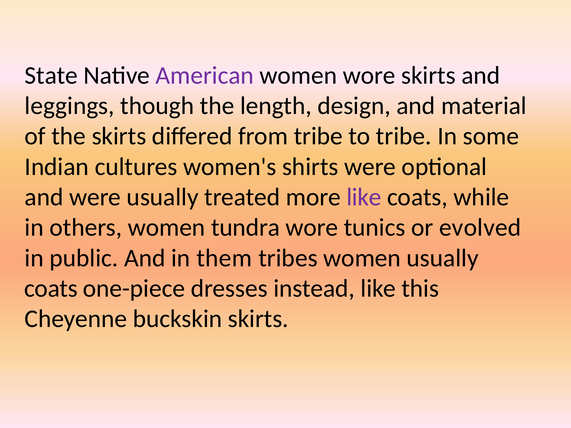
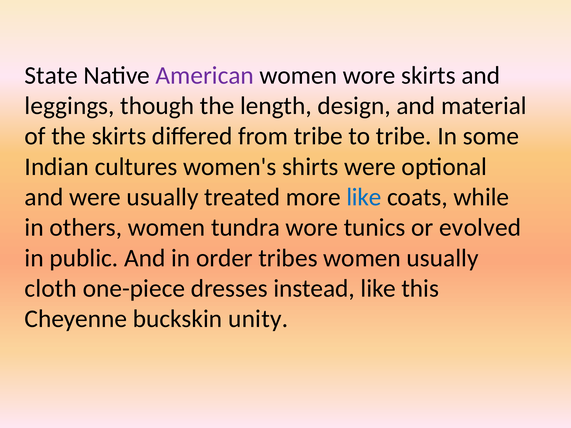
like colour: purple -> blue (364, 197)
them: them -> order (224, 258)
coats: coats -> cloth (51, 289)
buckskin skirts: skirts -> unity (258, 319)
